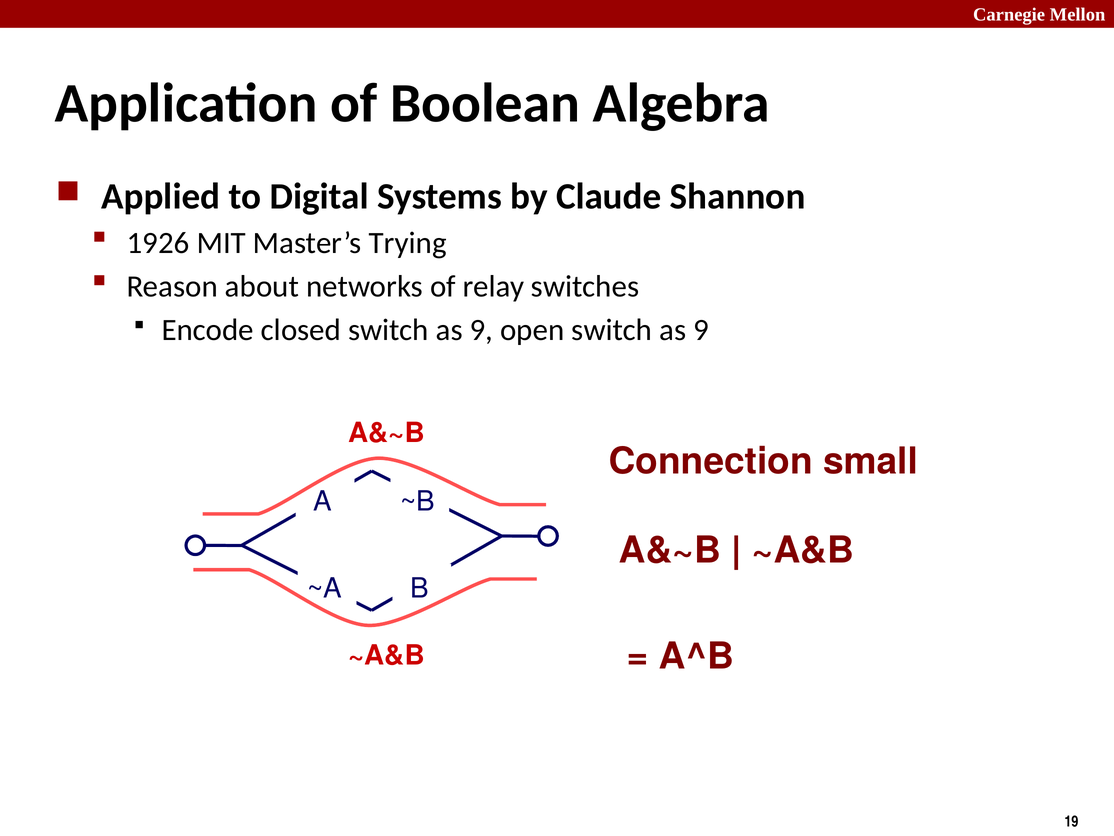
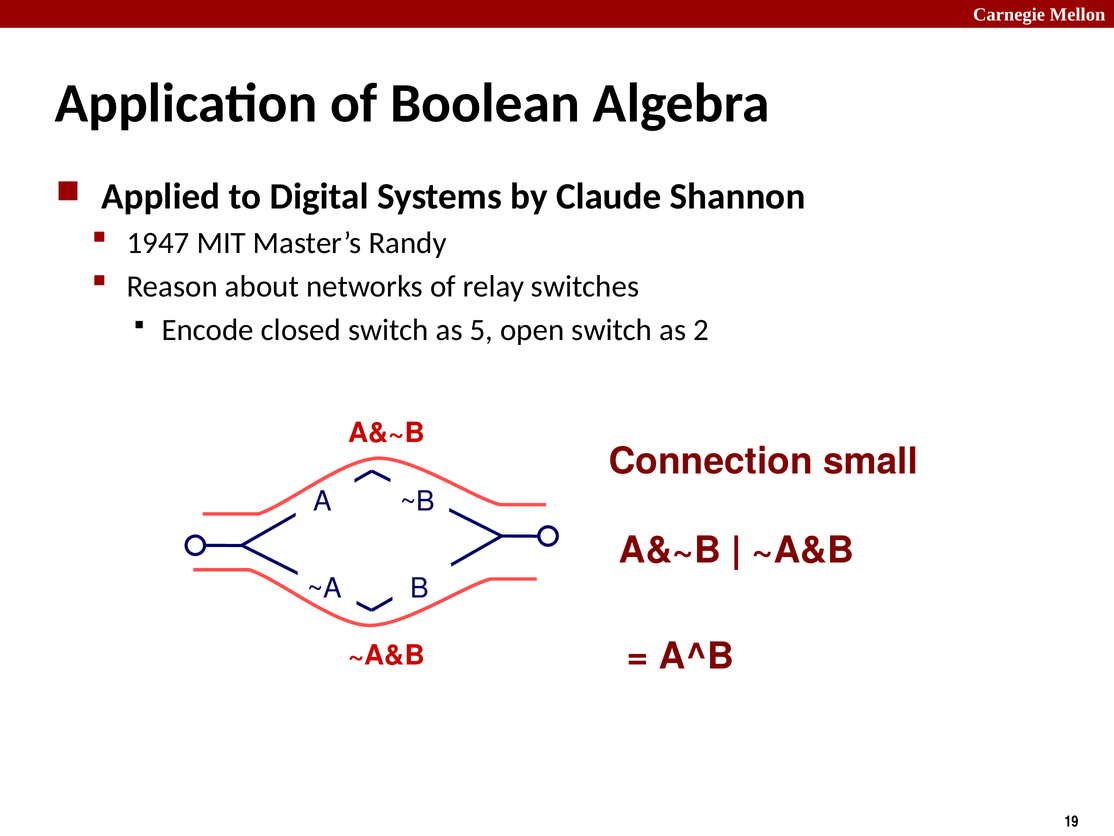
1926: 1926 -> 1947 (158, 243)
Trying: Trying -> Randy (408, 243)
closed switch as 9: 9 -> 5 (481, 330)
open switch as 9: 9 -> 2 (701, 330)
